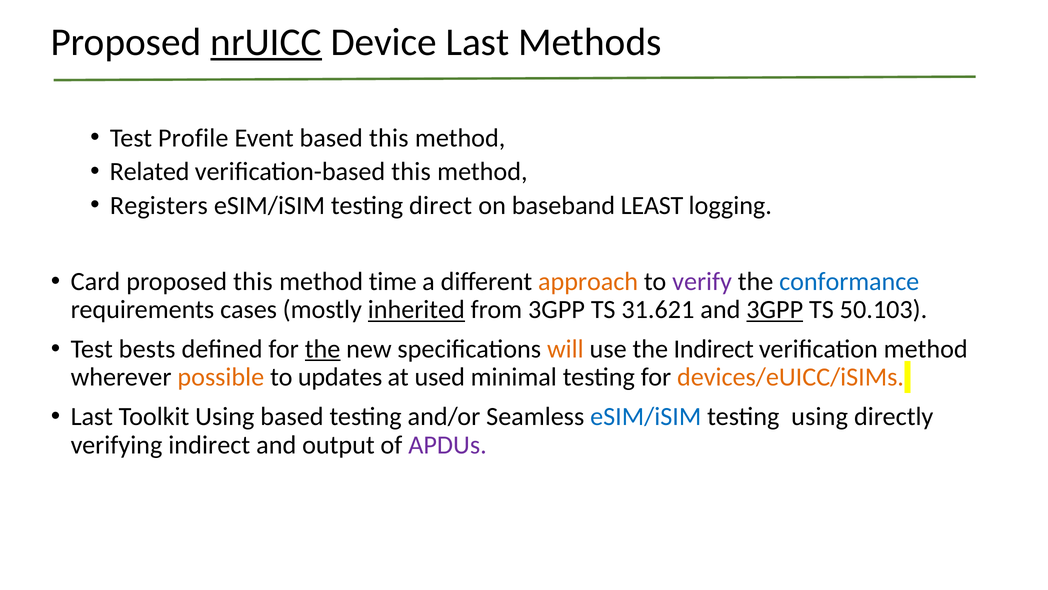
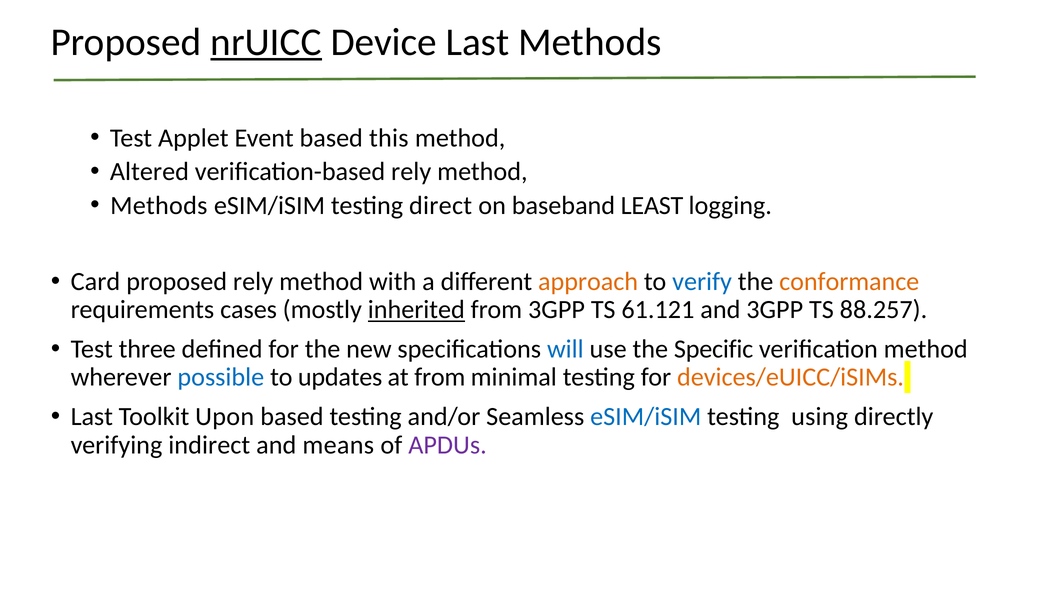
Profile: Profile -> Applet (193, 138)
Related: Related -> Altered (149, 171)
verification-based this: this -> rely (411, 171)
Registers: Registers -> Methods (159, 205)
proposed this: this -> rely (253, 281)
time: time -> with (393, 281)
verify colour: purple -> blue (702, 281)
conformance colour: blue -> orange (849, 281)
31.621: 31.621 -> 61.121 (658, 310)
3GPP underline: present -> none (775, 310)
50.103: 50.103 -> 88.257 (883, 310)
bests: bests -> three (147, 349)
the underline: present -> none (323, 349)
will colour: orange -> blue (565, 349)
the Indirect: Indirect -> Specific (714, 349)
possible colour: orange -> blue (221, 377)
at used: used -> from (440, 377)
Toolkit Using: Using -> Upon (225, 416)
output: output -> means (338, 445)
